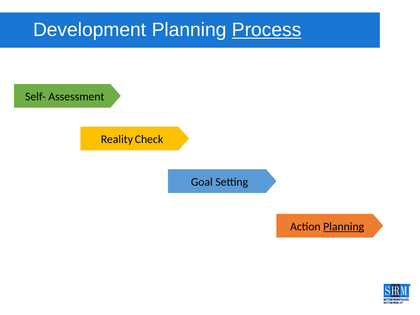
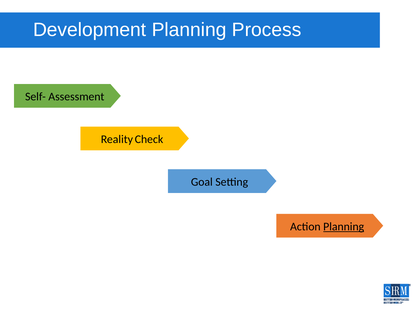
Process underline: present -> none (267, 30)
